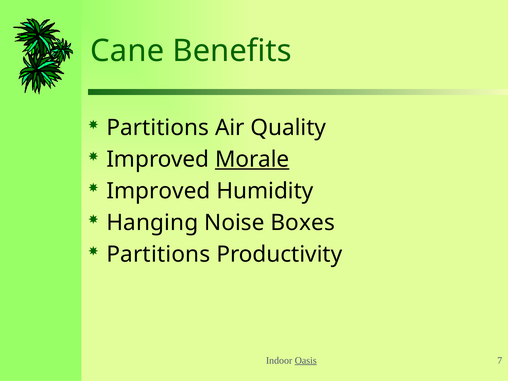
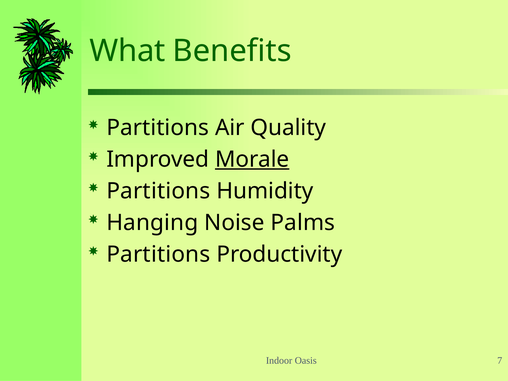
Cane: Cane -> What (127, 51)
Improved: Improved -> Partitions (158, 191)
Boxes: Boxes -> Palms (303, 223)
Oasis underline: present -> none (306, 361)
